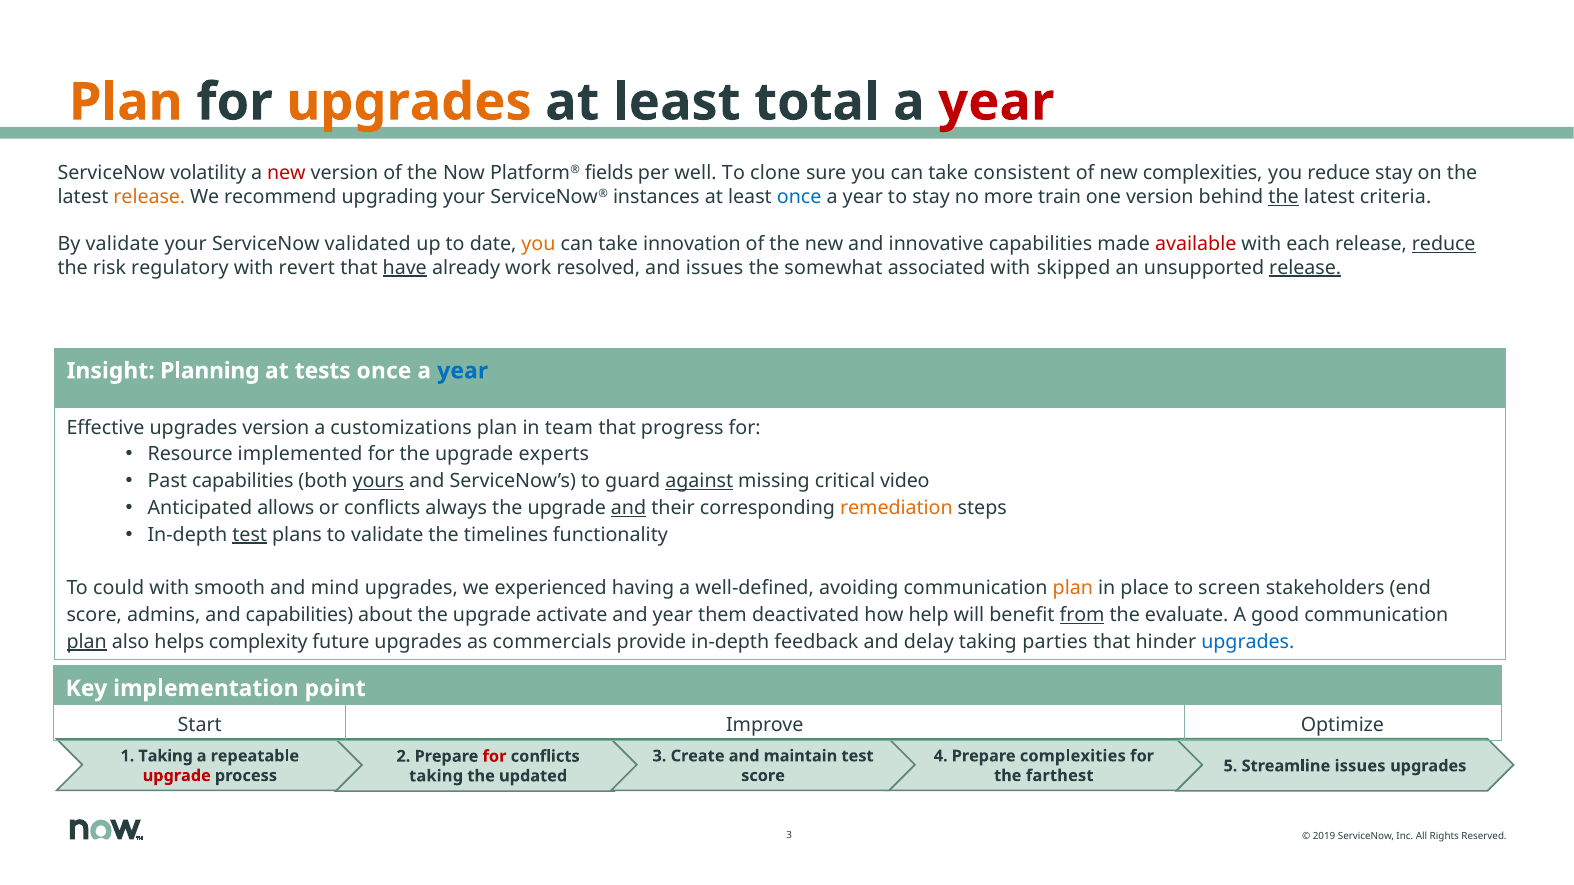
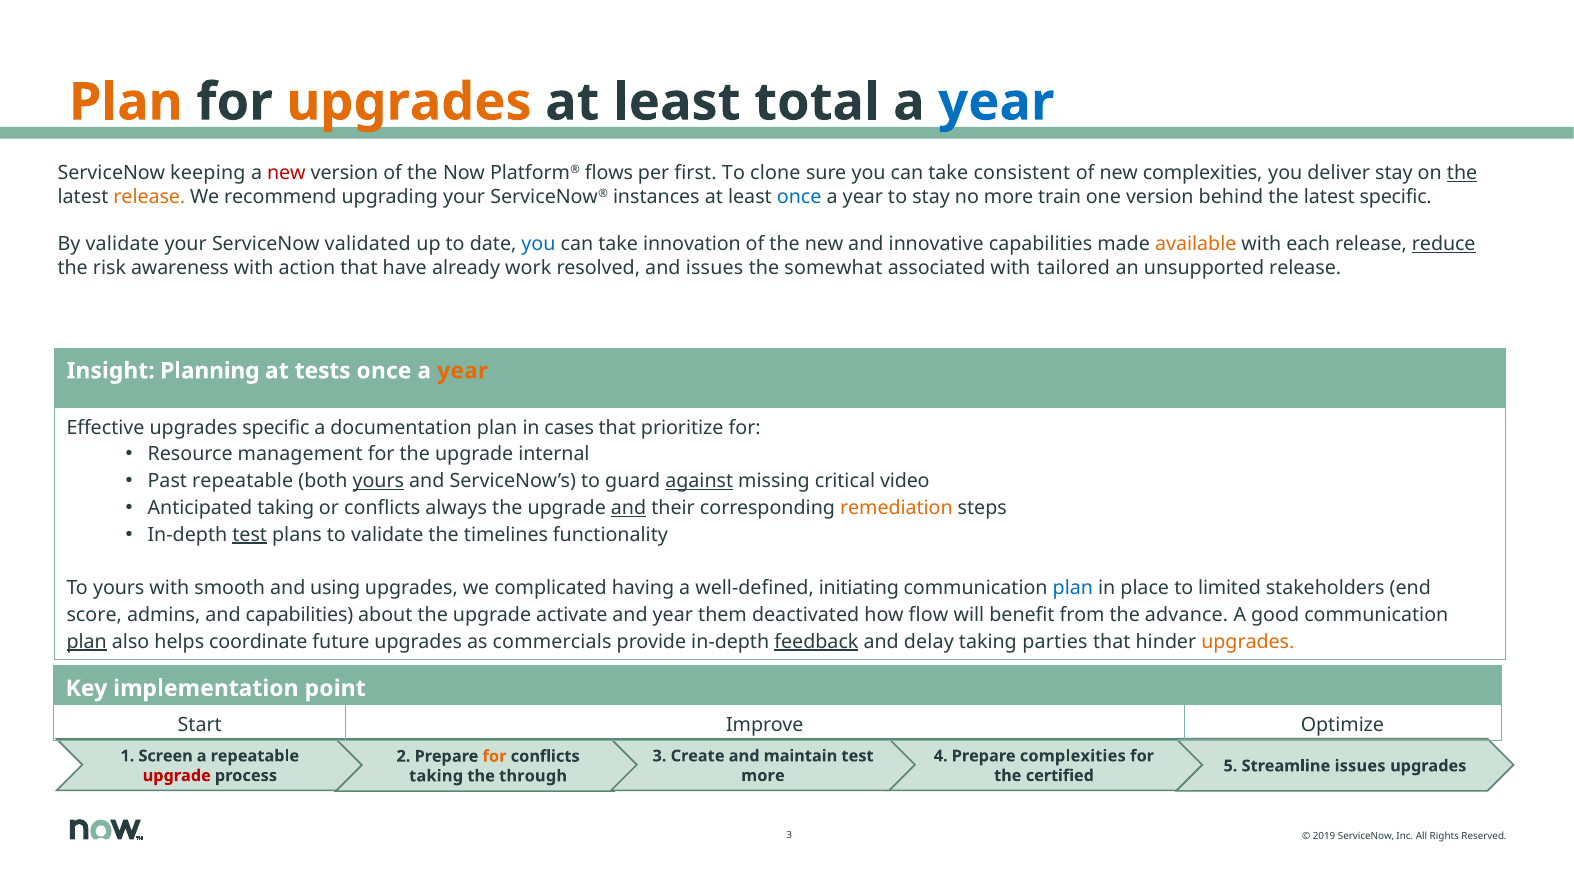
year colour: red -> blue (996, 102)
volatility: volatility -> keeping (208, 173)
fields: fields -> flows (609, 173)
well: well -> first (696, 173)
you reduce: reduce -> deliver (1339, 173)
the underline: none -> present (1462, 173)
the underline: present -> none (1284, 197)
latest criteria: criteria -> specific (1396, 197)
you colour: orange -> blue (538, 244)
available colour: red -> orange (1196, 244)
regulatory: regulatory -> awareness (180, 268)
revert: revert -> action (307, 268)
have underline: present -> none (405, 268)
skipped: skipped -> tailored (1074, 268)
release underline: present -> none (1305, 268)
year colour: blue -> orange (463, 371)
upgrades version: version -> specific (276, 428)
customizations: customizations -> documentation (401, 428)
team: team -> cases (569, 428)
progress: progress -> prioritize (682, 428)
implemented: implemented -> management (300, 455)
experts: experts -> internal (554, 455)
Past capabilities: capabilities -> repeatable (243, 481)
Anticipated allows: allows -> taking (286, 508)
To could: could -> yours (119, 588)
mind: mind -> using (335, 588)
experienced: experienced -> complicated (551, 588)
avoiding: avoiding -> initiating (859, 588)
plan colour: orange -> blue (1073, 588)
screen: screen -> limited (1230, 588)
help: help -> flow (928, 615)
from underline: present -> none (1082, 615)
evaluate: evaluate -> advance (1187, 615)
complexity: complexity -> coordinate (258, 642)
feedback underline: none -> present (816, 642)
upgrades colour: blue -> orange (1248, 642)
1 Taking: Taking -> Screen (166, 756)
for colour: red -> orange (494, 757)
score: score -> more (763, 776)
farthest: farthest -> certified (1060, 776)
updated: updated -> through (533, 776)
